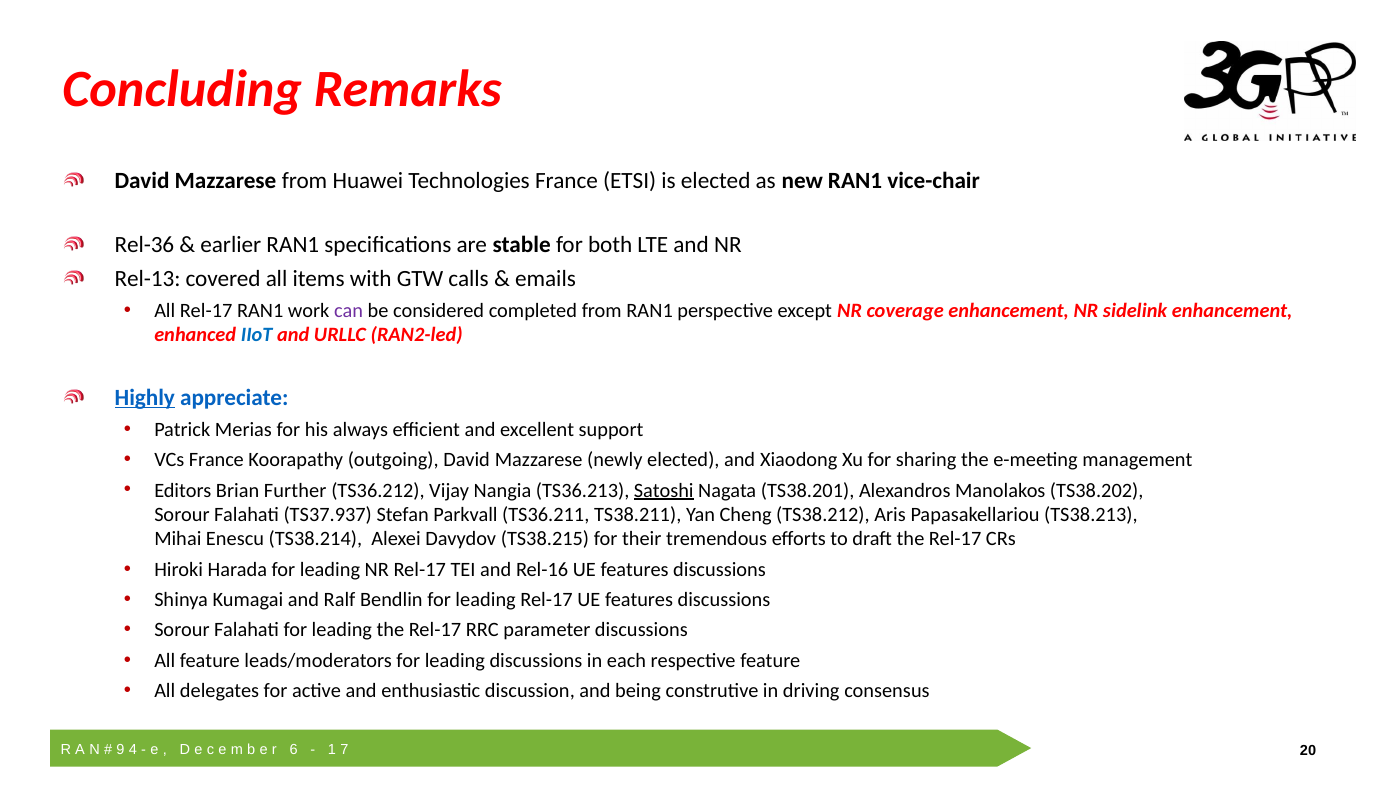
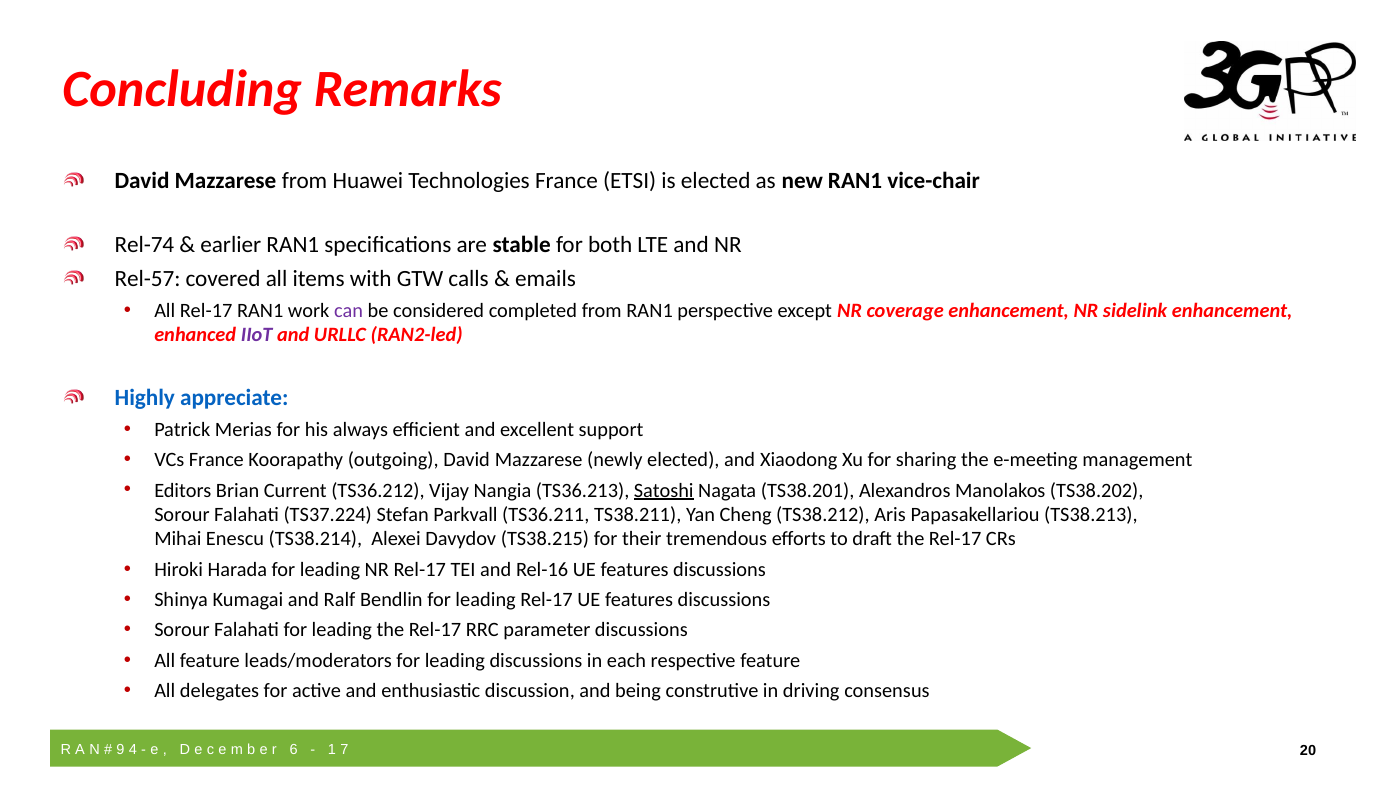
Rel-36: Rel-36 -> Rel-74 (144, 245)
Rel-13: Rel-13 -> Rel-57 (148, 279)
IIoT colour: blue -> purple (257, 335)
Highly underline: present -> none (145, 398)
Further: Further -> Current (295, 490)
TS37.937: TS37.937 -> TS37.224 (328, 515)
